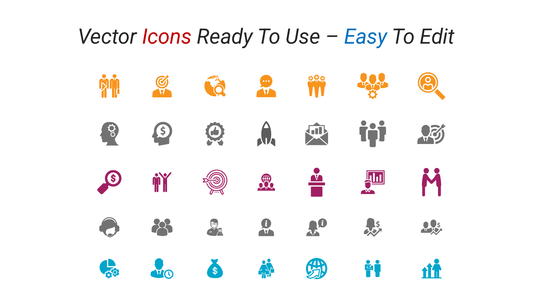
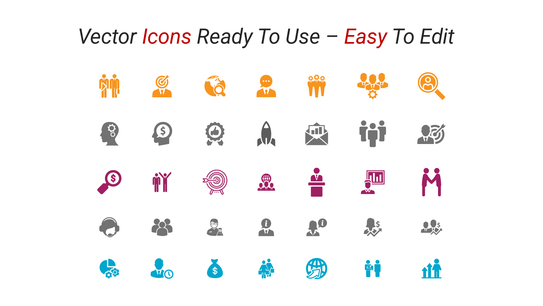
Easy colour: blue -> red (366, 37)
